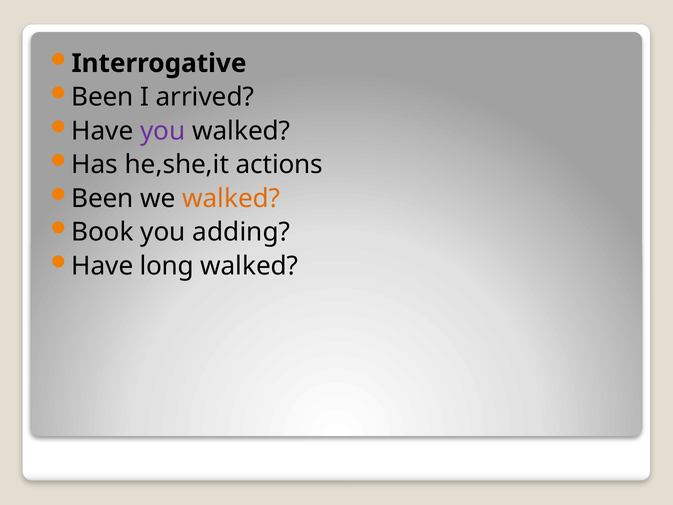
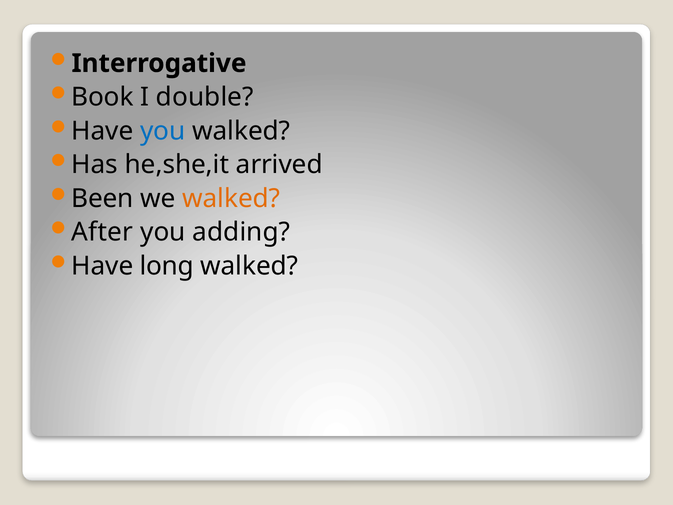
Been: Been -> Book (103, 97)
arrived: arrived -> double (205, 97)
you colour: purple -> blue (163, 131)
actions: actions -> arrived (279, 165)
Book: Book -> After (102, 232)
